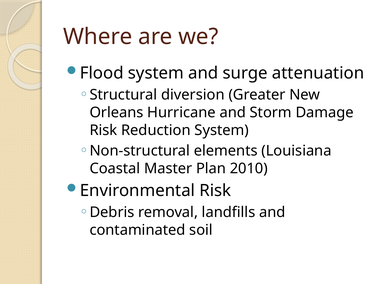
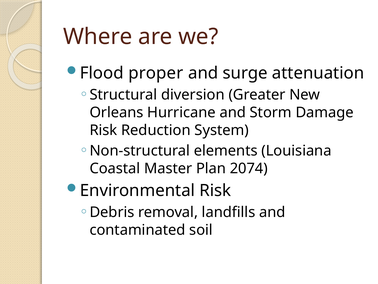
Flood system: system -> proper (156, 73)
2010: 2010 -> 2074 (249, 168)
